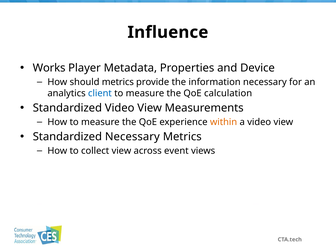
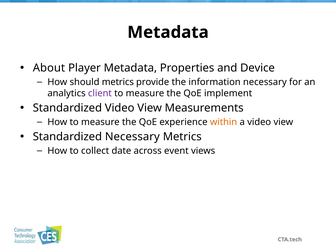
Influence: Influence -> Metadata (168, 32)
Works: Works -> About (49, 68)
client colour: blue -> purple (100, 93)
calculation: calculation -> implement (228, 93)
collect view: view -> date (121, 151)
